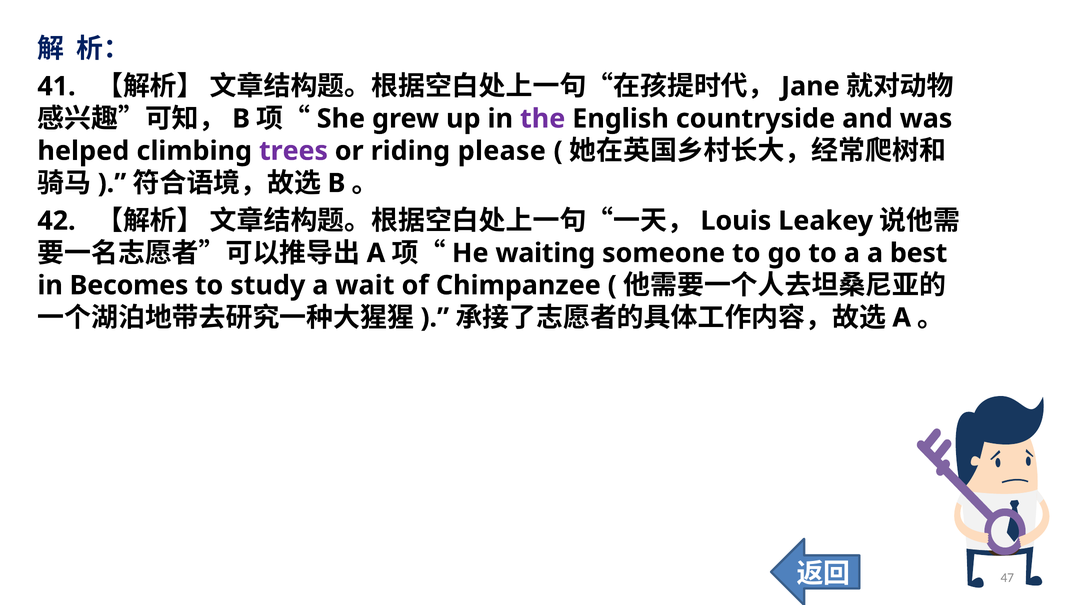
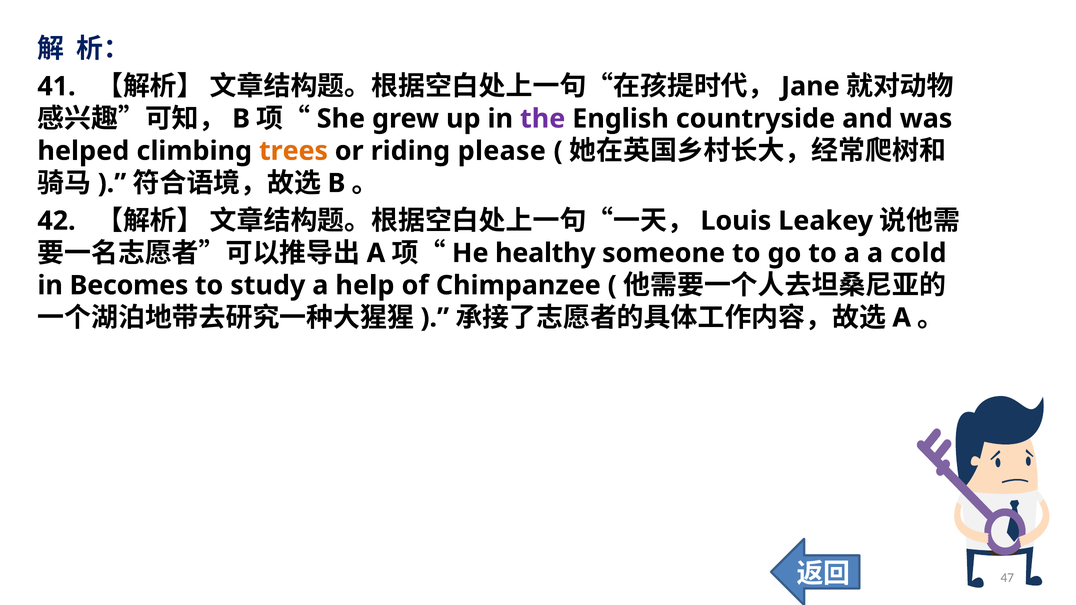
trees colour: purple -> orange (294, 151)
waiting: waiting -> healthy (545, 253)
best: best -> cold (918, 253)
wait: wait -> help (365, 286)
